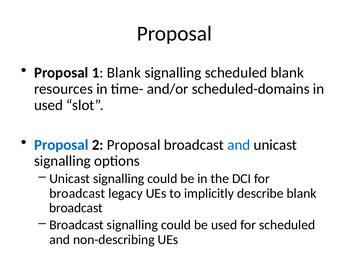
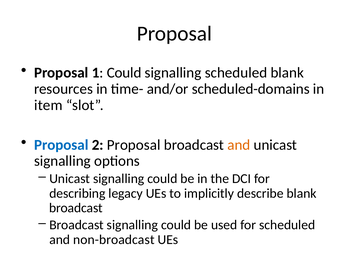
1 Blank: Blank -> Could (124, 73)
used: used -> item (48, 105)
and colour: blue -> orange (239, 145)
broadcast: broadcast -> describing (77, 194)
non-describing: non-describing -> non-broadcast (114, 240)
